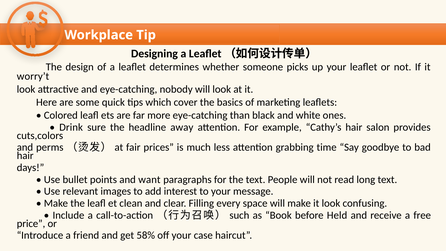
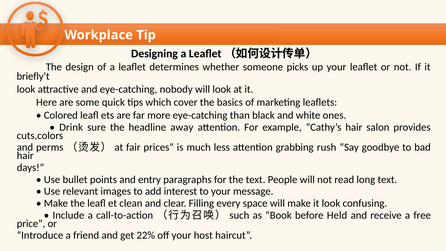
worry’t: worry’t -> briefly’t (33, 76)
time: time -> rush (327, 147)
want: want -> entry (150, 179)
58%: 58% -> 22% (146, 235)
case: case -> host (203, 235)
